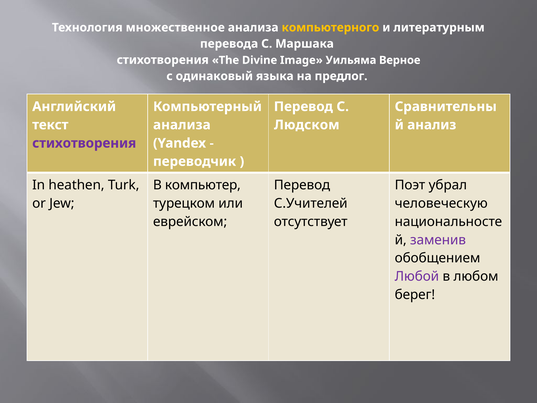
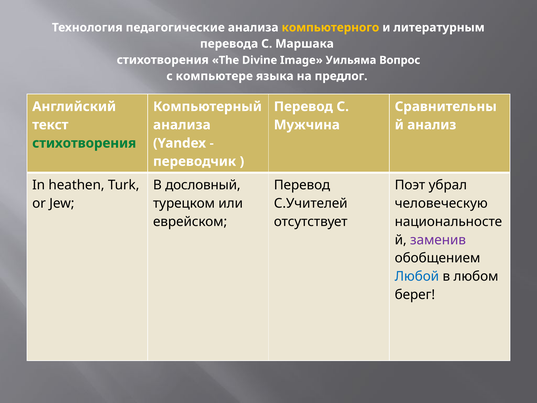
множественное: множественное -> педагогические (175, 28)
Верное: Верное -> Вопрос (400, 60)
одинаковый: одинаковый -> компьютере (214, 76)
Людском: Людском -> Мужчина (307, 125)
стихотворения colour: purple -> green (84, 143)
компьютер: компьютер -> дословный (203, 185)
Любой colour: purple -> blue (417, 276)
